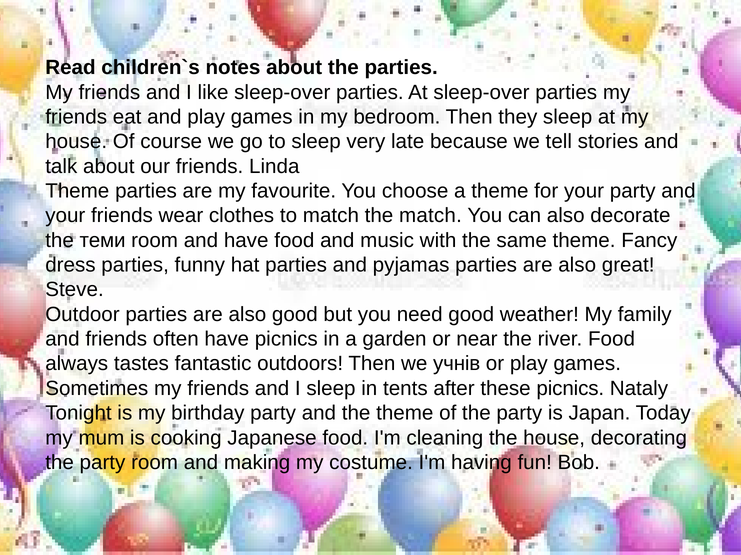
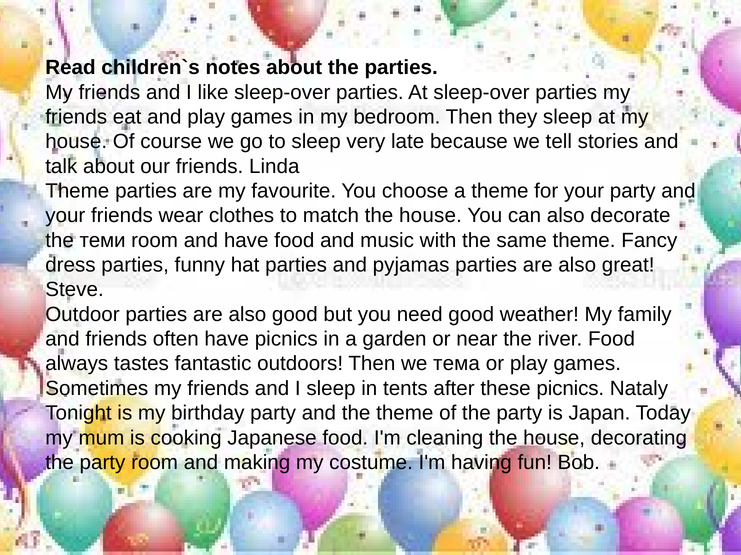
match the match: match -> house (430, 216)
учнів: учнів -> тема (457, 364)
